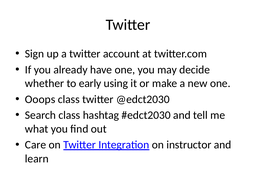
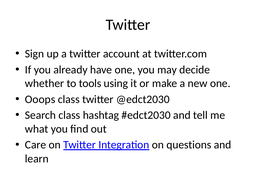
early: early -> tools (90, 83)
instructor: instructor -> questions (189, 145)
